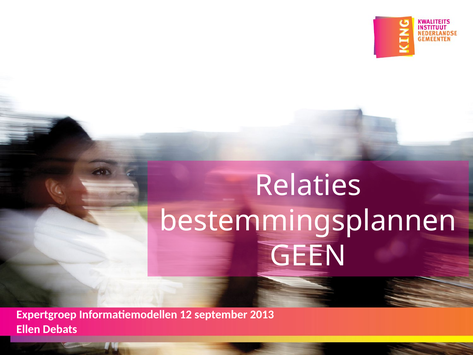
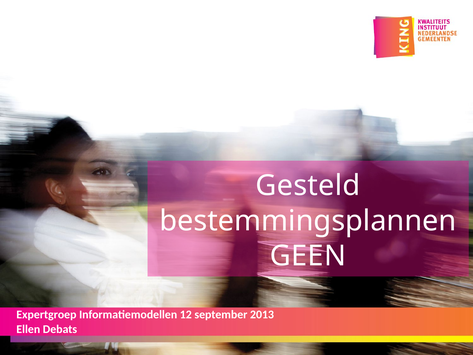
Relaties: Relaties -> Gesteld (308, 186)
